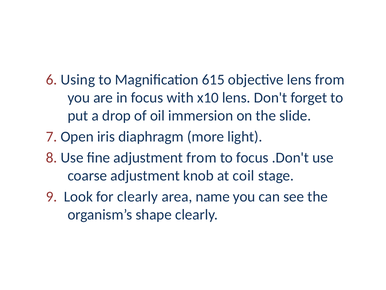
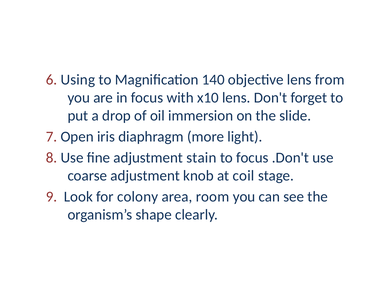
615: 615 -> 140 (213, 80)
adjustment from: from -> stain (201, 157)
for clearly: clearly -> colony (138, 196)
name: name -> room (213, 196)
